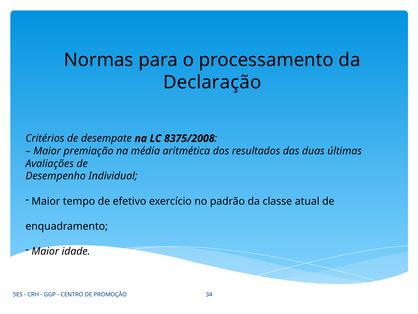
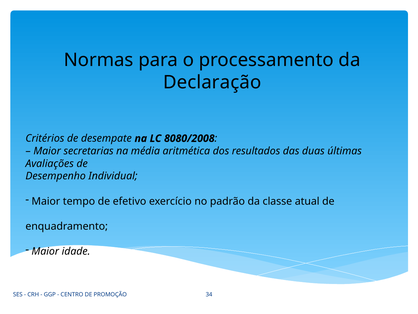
8375/2008: 8375/2008 -> 8080/2008 (189, 138)
premiação: premiação -> secretarias (89, 151)
